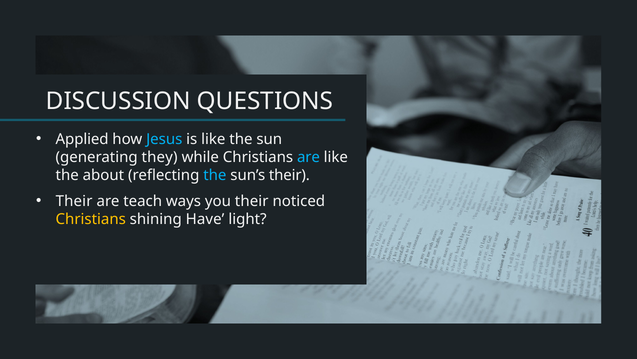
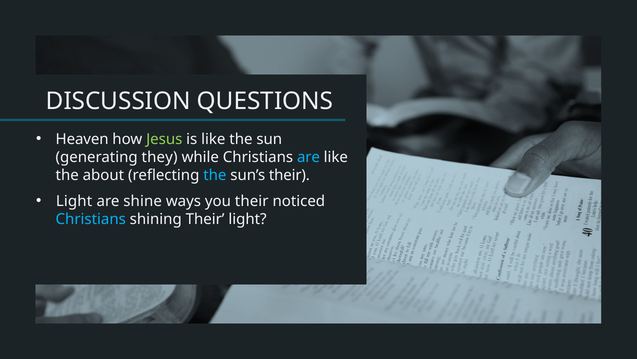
Applied: Applied -> Heaven (82, 139)
Jesus colour: light blue -> light green (164, 139)
Their: Their -> Light (74, 201)
teach: teach -> shine (143, 201)
Christians colour: yellow -> light blue (91, 219)
shining Have: Have -> Their (205, 219)
